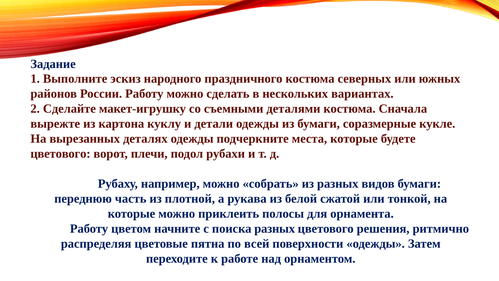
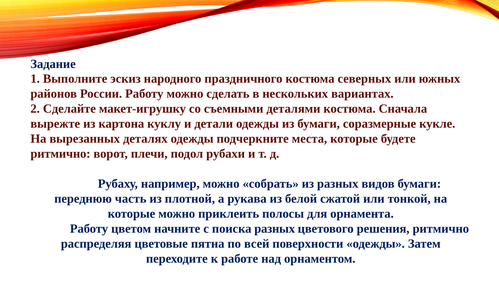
цветового: цветового -> ритмично (60, 154)
